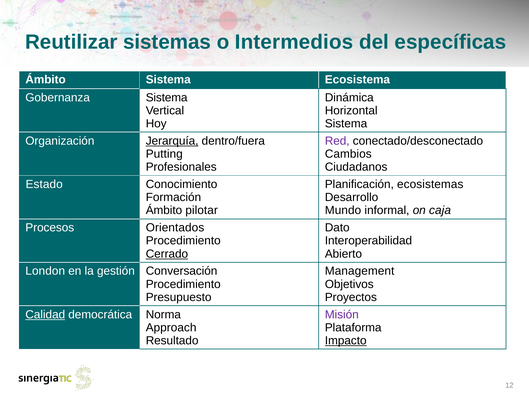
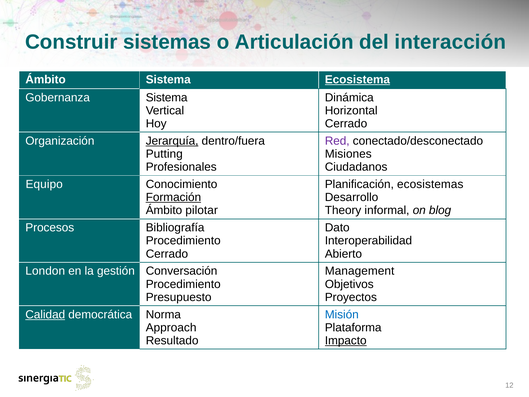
Reutilizar: Reutilizar -> Construir (71, 42)
Intermedios: Intermedios -> Articulación (294, 42)
específicas: específicas -> interacción (450, 42)
Ecosistema underline: none -> present (357, 80)
Sistema: Sistema -> Cerrado (346, 124)
Cambios: Cambios -> Misiones (348, 154)
Estado: Estado -> Equipo (44, 184)
Formación underline: none -> present (173, 197)
Mundo: Mundo -> Theory (343, 210)
caja: caja -> blog (440, 210)
Orientados: Orientados -> Bibliografía (175, 228)
Cerrado underline: present -> none (167, 254)
Misión colour: purple -> blue (342, 314)
